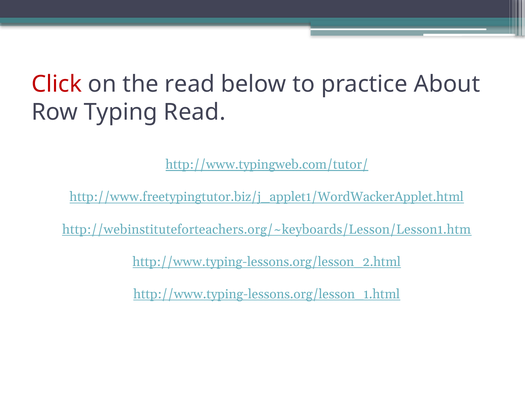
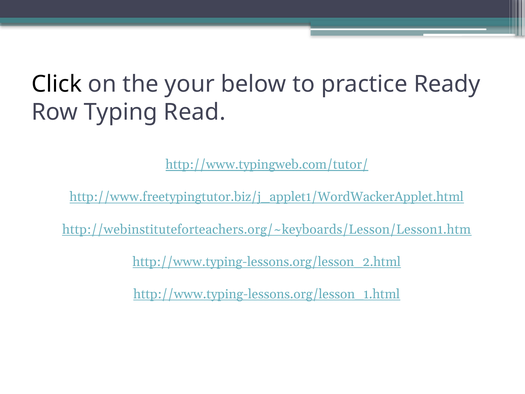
Click colour: red -> black (57, 84)
the read: read -> your (190, 84)
About: About -> Ready (447, 84)
